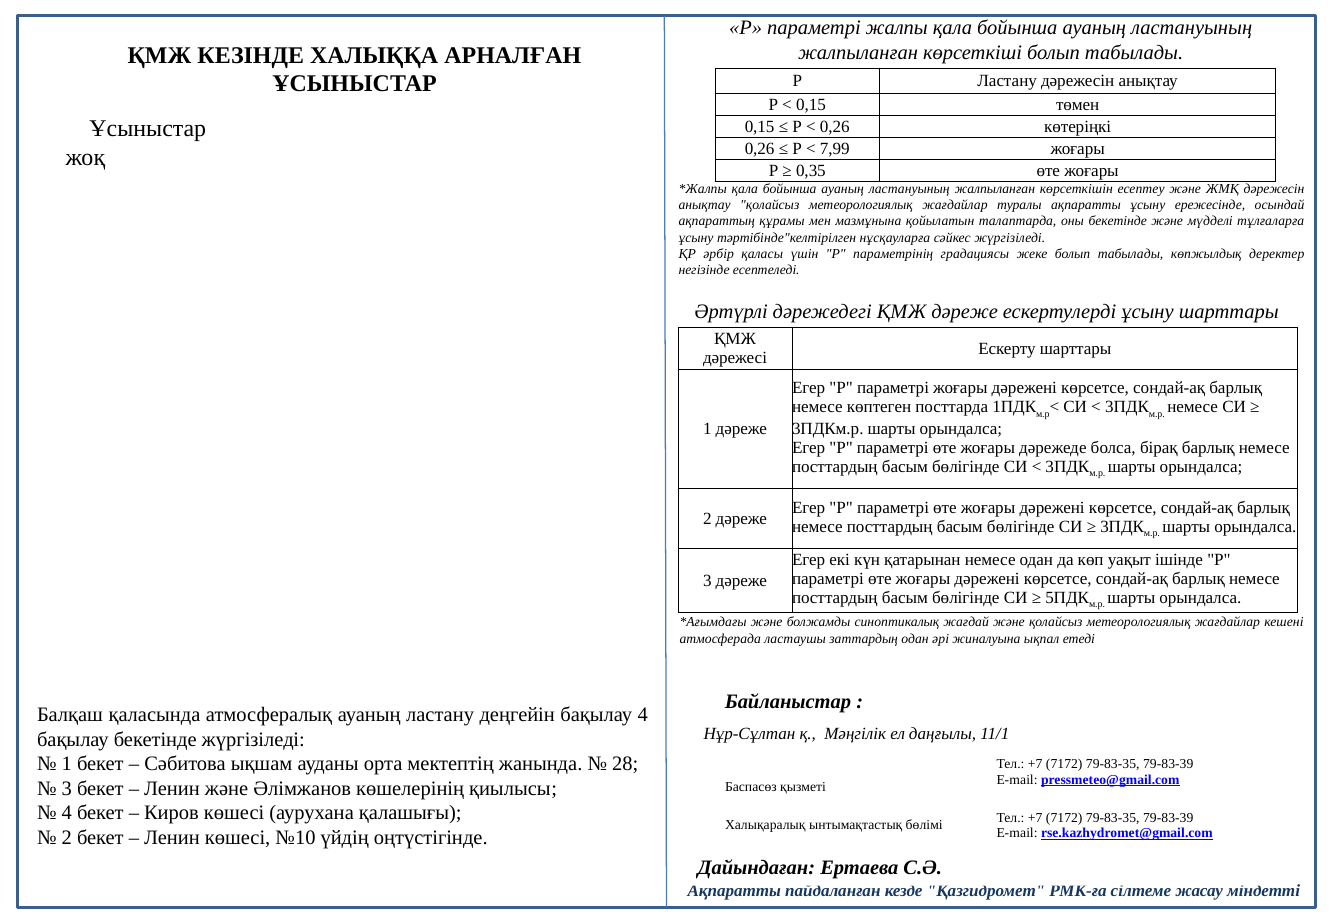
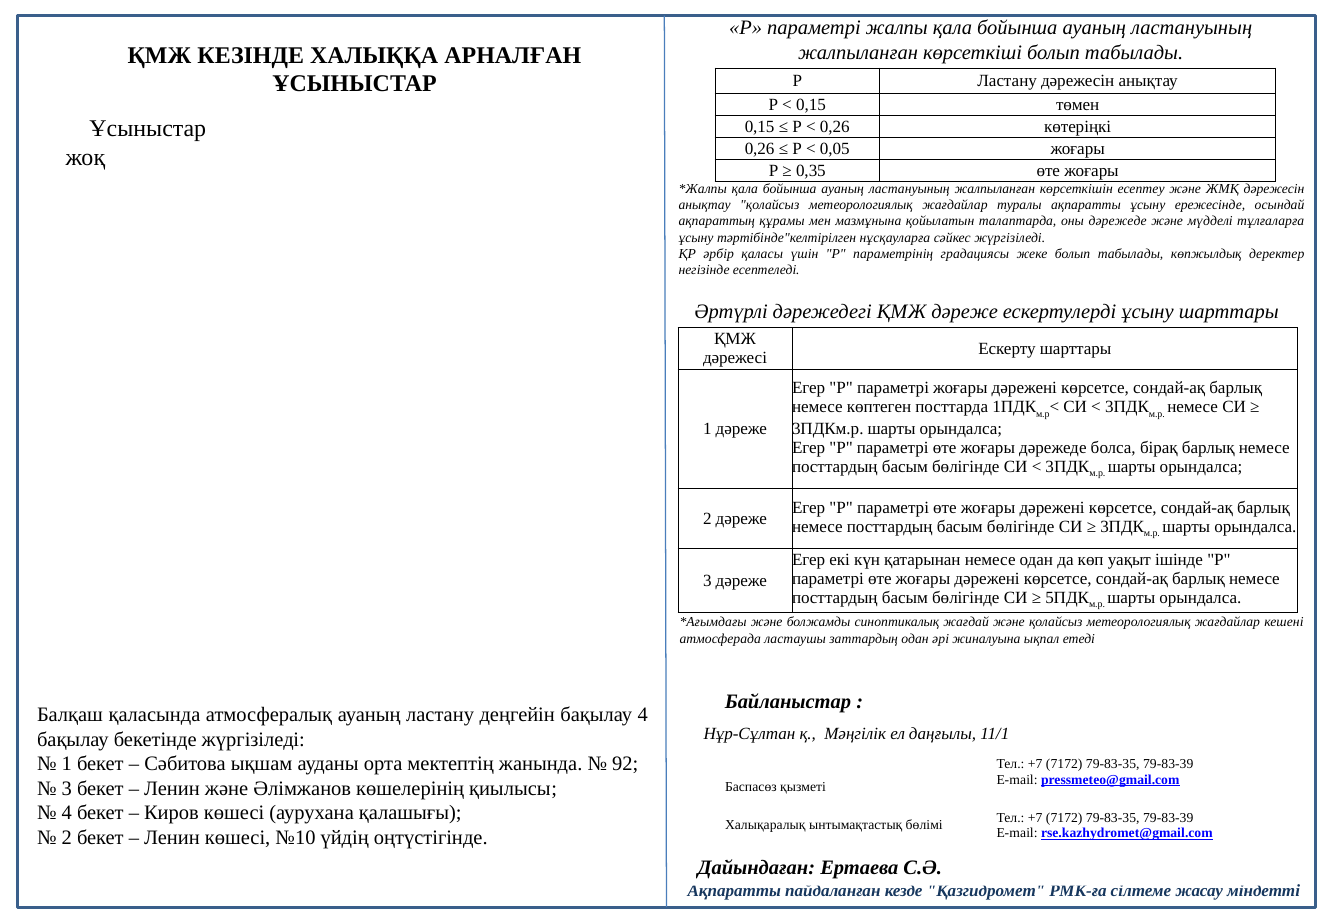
7,99: 7,99 -> 0,05 (835, 149)
оны бекетінде: бекетінде -> дәрежеде (1118, 221)
28: 28 -> 92 (625, 764)
